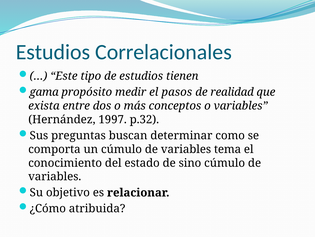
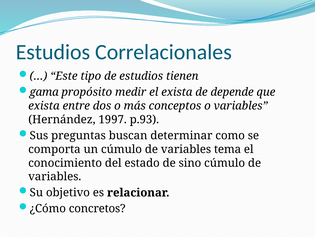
el pasos: pasos -> exista (177, 92)
realidad: realidad -> depende (232, 92)
p.32: p.32 -> p.93 (144, 119)
atribuida: atribuida -> concretos (97, 208)
